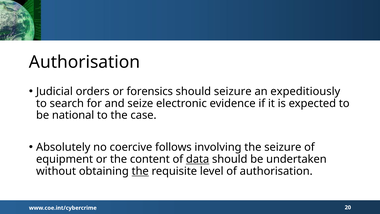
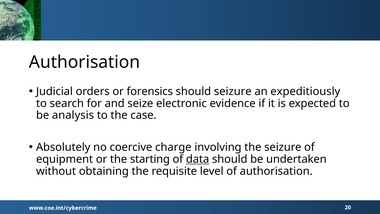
national: national -> analysis (73, 115)
follows: follows -> charge (173, 147)
content: content -> starting (150, 159)
the underline: present -> none (140, 171)
